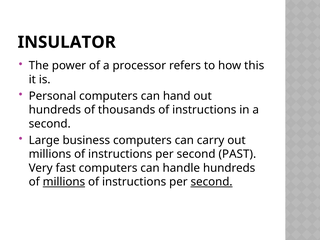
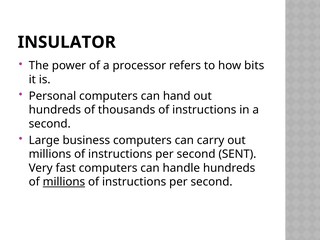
this: this -> bits (254, 66)
PAST: PAST -> SENT (237, 154)
second underline: present -> none (212, 182)
